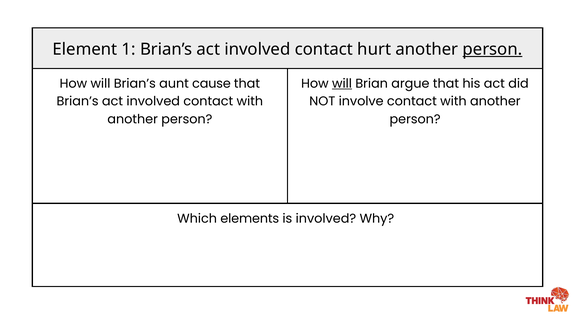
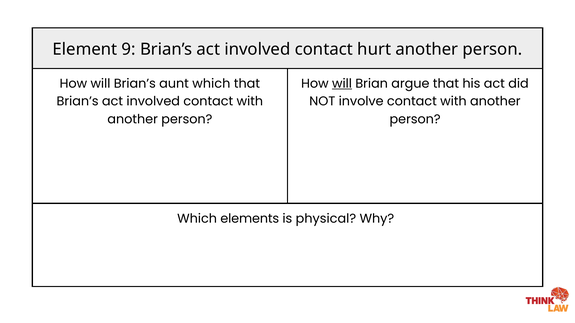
1: 1 -> 9 (129, 49)
person underline: present -> none (492, 49)
aunt cause: cause -> which (211, 84)
is involved: involved -> physical (326, 219)
